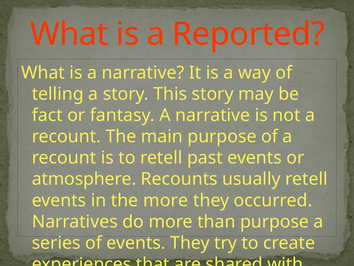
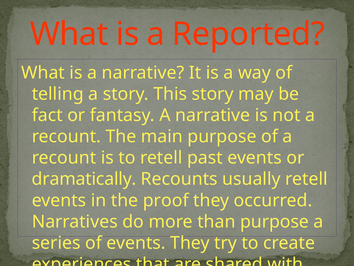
atmosphere: atmosphere -> dramatically (84, 179)
the more: more -> proof (166, 200)
